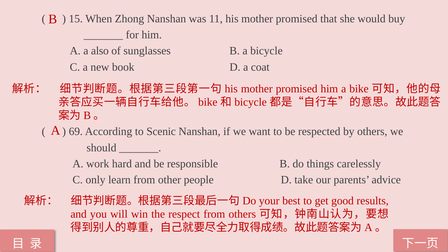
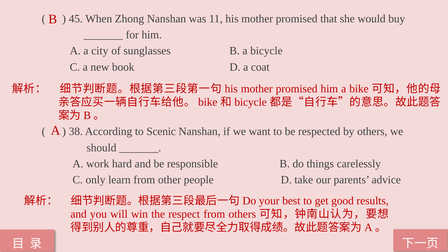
15: 15 -> 45 (76, 19)
also: also -> city (100, 51)
69: 69 -> 38 (76, 132)
